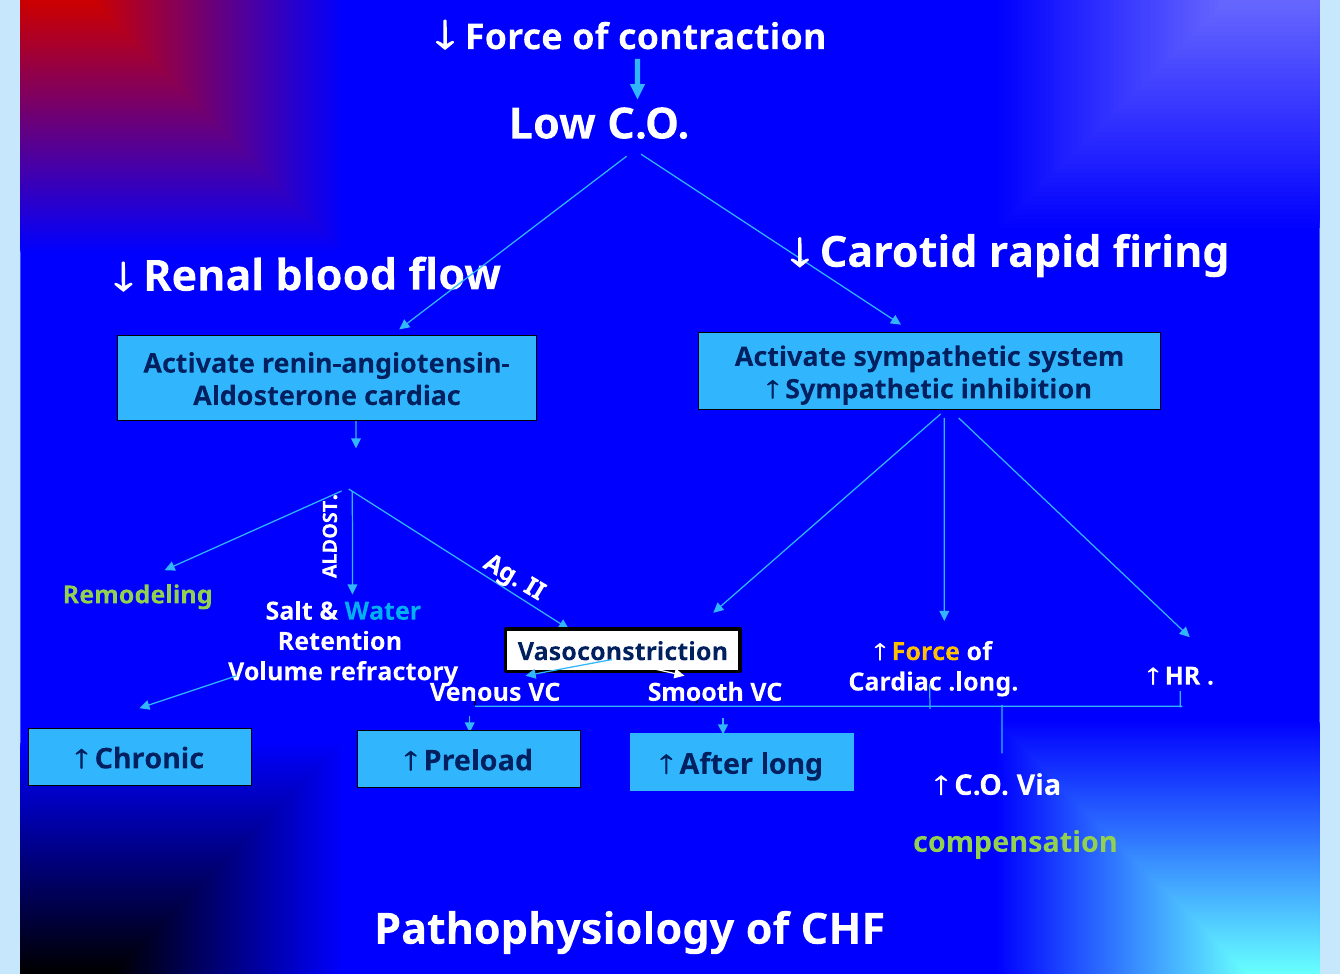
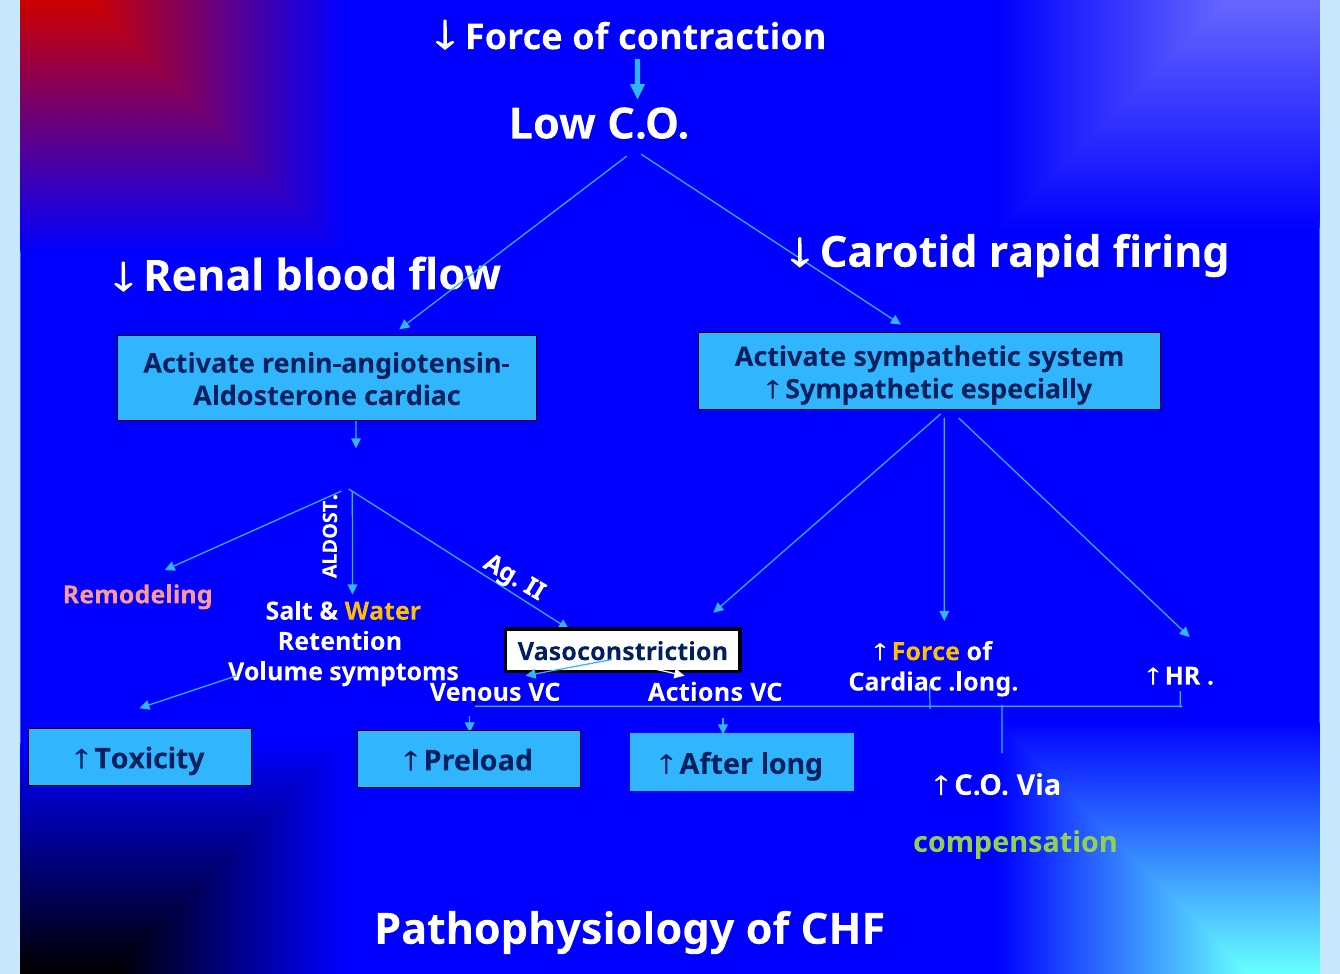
inhibition: inhibition -> especially (1026, 390)
Remodeling colour: light green -> pink (138, 595)
Water colour: light blue -> yellow (383, 612)
refractory: refractory -> symptoms (394, 672)
Smooth: Smooth -> Actions (696, 693)
Chronic: Chronic -> Toxicity (149, 759)
